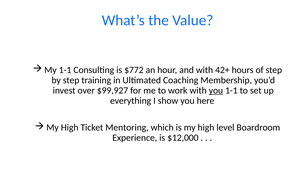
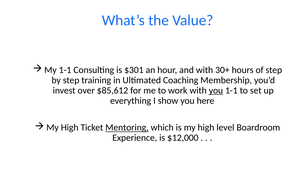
$772: $772 -> $301 (134, 70)
42+: 42+ -> 30+ (222, 70)
$99,927: $99,927 -> $85,612 (113, 90)
Mentoring underline: none -> present (127, 128)
